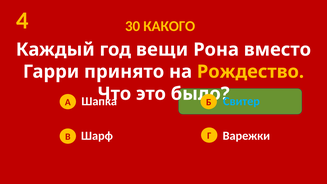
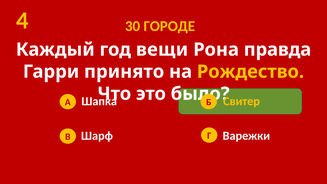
КАКОГО: КАКОГО -> ГОРОДЕ (169, 26)
вместо: вместо -> правда (277, 50)
Свитер colour: light blue -> yellow (242, 101)
